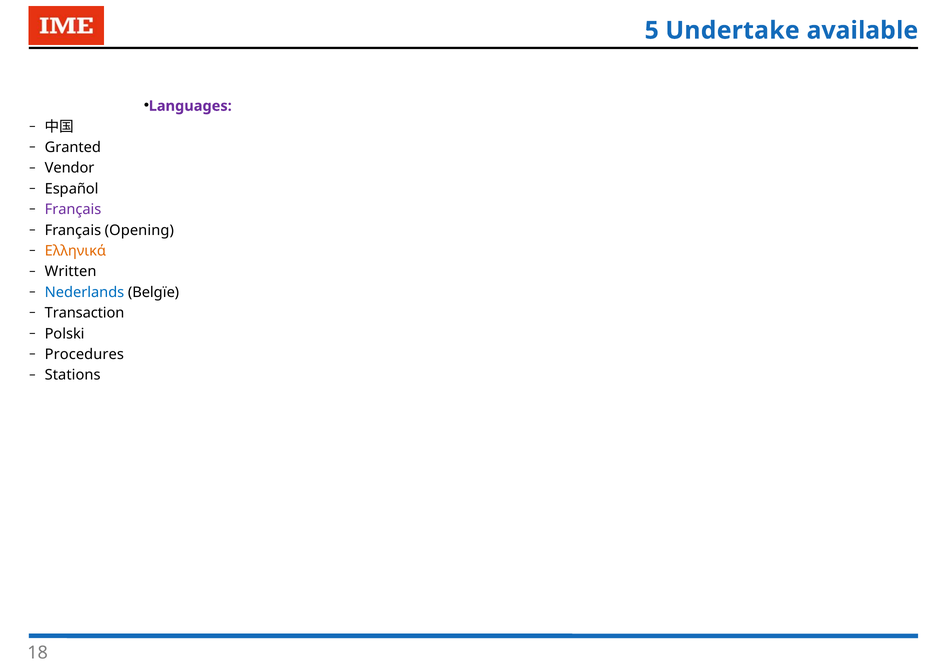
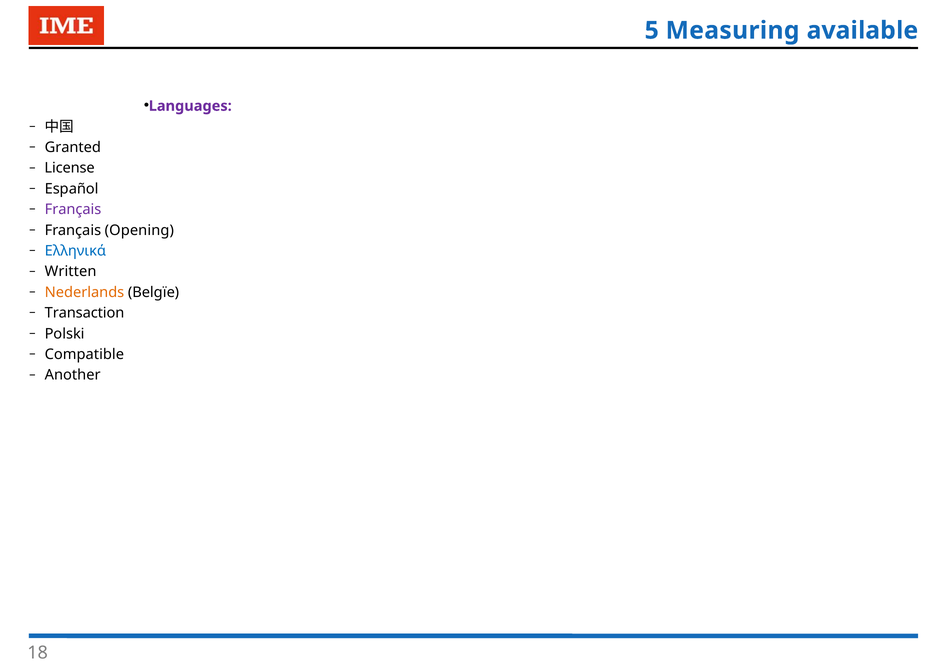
Undertake: Undertake -> Measuring (733, 31)
Vendor: Vendor -> License (70, 168)
Ελληνικά colour: orange -> blue (75, 251)
Nederlands colour: blue -> orange (84, 293)
Procedures: Procedures -> Compatible (84, 355)
Stations: Stations -> Another (73, 376)
